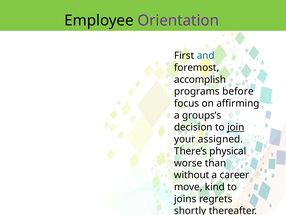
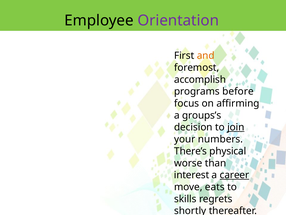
and colour: blue -> orange (206, 56)
assigned: assigned -> numbers (221, 139)
without: without -> interest (192, 175)
career underline: none -> present (234, 175)
kind: kind -> eats (215, 187)
joins: joins -> skills (185, 198)
